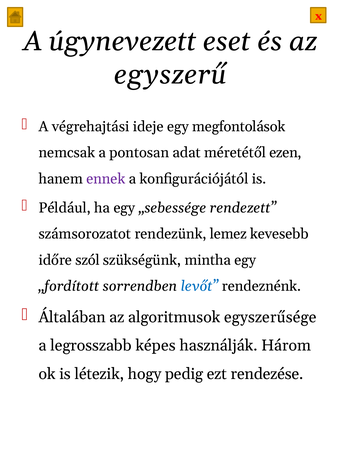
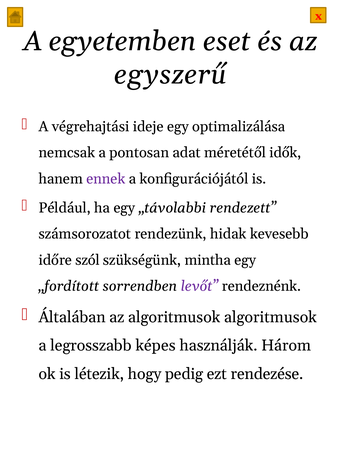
úgynevezett: úgynevezett -> egyetemben (122, 41)
megfontolások: megfontolások -> optimalizálása (239, 127)
ezen: ezen -> idők (285, 153)
„sebessége: „sebessége -> „távolabbi (172, 208)
lemez: lemez -> hidak (228, 234)
levőt colour: blue -> purple (199, 287)
algoritmusok egyszerűsége: egyszerűsége -> algoritmusok (270, 318)
